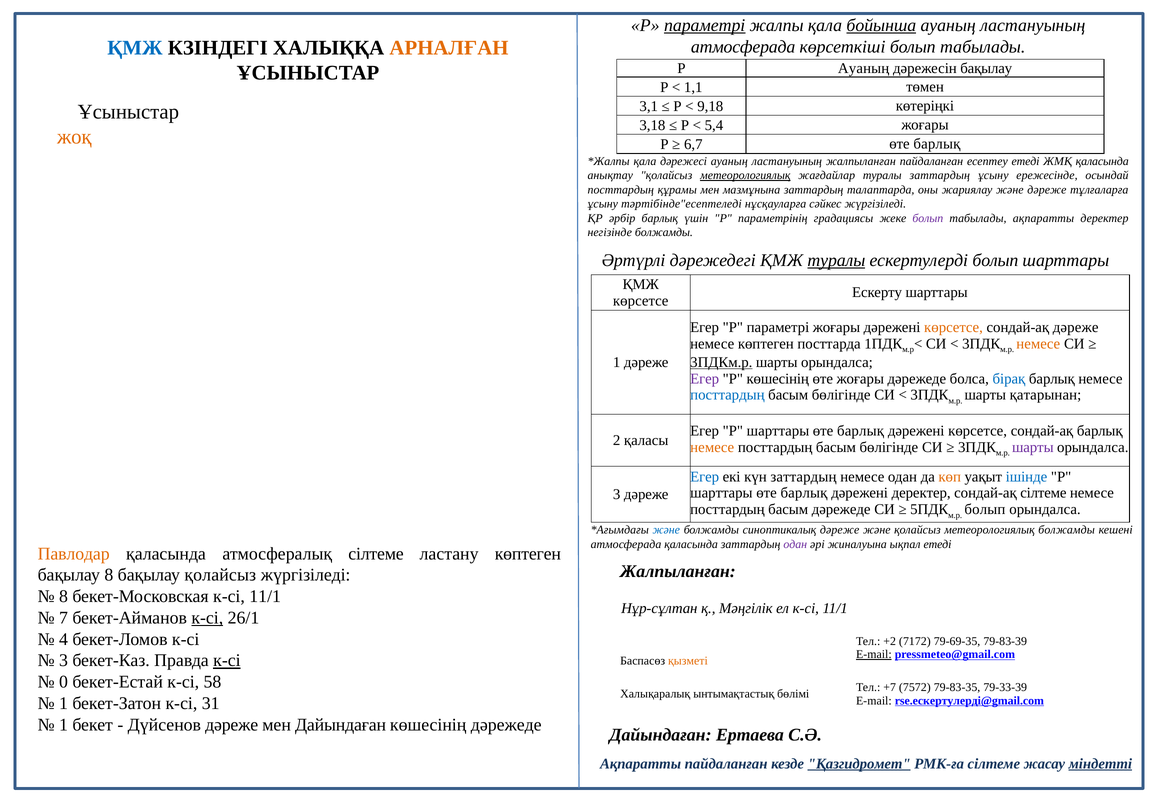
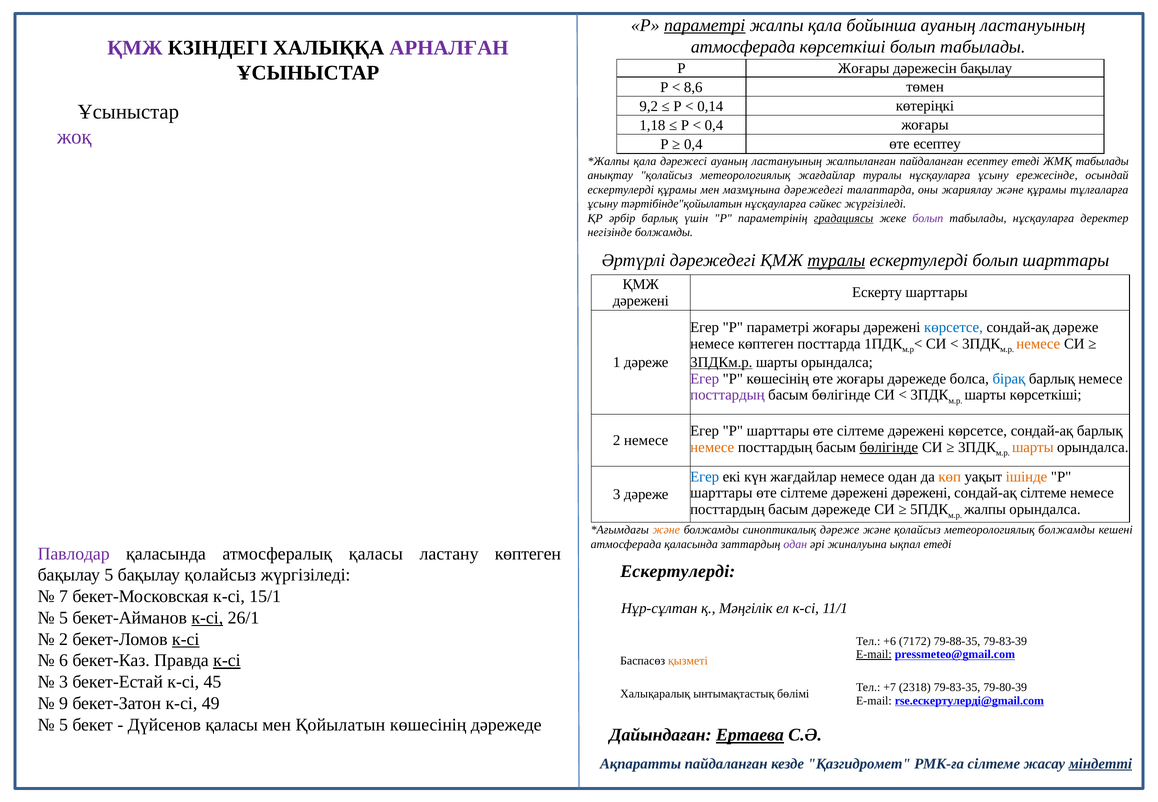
бойынша underline: present -> none (881, 26)
ҚМЖ colour: blue -> purple (135, 48)
АРНАЛҒАН colour: orange -> purple (449, 48)
Р Ауаның: Ауаның -> Жоғары (864, 68)
1,1: 1,1 -> 8,6 (693, 87)
3,1: 3,1 -> 9,2 (649, 106)
9,18: 9,18 -> 0,14 (710, 106)
3,18: 3,18 -> 1,18 (652, 125)
5,4: 5,4 -> 0,4 (714, 125)
жоқ colour: orange -> purple (74, 137)
6,7: 6,7 -> 0,4 (693, 144)
барлық: барлық -> есептеу (937, 144)
ЖМҚ қаласында: қаласында -> табылады (1102, 161)
метеорологиялық underline: present -> none (745, 175)
туралы заттардың: заттардың -> нұсқауларға (940, 175)
посттардың: посттардың -> ескертулерді (621, 190)
мазмұнына заттардың: заттардың -> дәрежедегі (814, 190)
және дәреже: дәреже -> құрамы (1047, 190)
тәртібінде"есептеледі: тәртібінде"есептеледі -> тәртібінде"қойылатын (682, 204)
градациясы underline: none -> present (844, 218)
табылады ақпаратты: ақпаратты -> нұсқауларға (1043, 218)
көрсетсе: көрсетсе -> дәрежені (641, 301)
көрсетсе colour: orange -> blue (954, 327)
посттардың colour: blue -> purple (727, 395)
шарты қатарынан: қатарынан -> көрсеткіші (1046, 395)
барлық: барлық -> сілтеме (861, 431)
2 қаласы: қаласы -> немесе (646, 440)
бөлігінде underline: none -> present (889, 447)
шарты colour: purple -> orange (1033, 447)
күн заттардың: заттардың -> жағдайлар (804, 476)
ішінде colour: blue -> orange (1026, 476)
барлық: барлық -> сілтеме (804, 493)
дәрежені деректер: деректер -> дәрежені (921, 493)
болып: болып -> жалпы (985, 509)
және colour: blue -> orange (666, 530)
Павлодар colour: orange -> purple (74, 553)
атмосфералық сілтеме: сілтеме -> қаласы (376, 553)
Жалпыланған: Жалпыланған -> Ескертулерді (678, 571)
бақылау 8: 8 -> 5 (109, 575)
8: 8 -> 7 (63, 596)
бекет-Московская к-сі 11/1: 11/1 -> 15/1 (265, 596)
7: 7 -> 5 (63, 618)
4: 4 -> 2 (63, 639)
к-сі underline: none -> present (186, 639)
+2: +2 -> +6 (890, 641)
79-69-35: 79-69-35 -> 79-88-35 (957, 641)
3: 3 -> 6 (63, 660)
0: 0 -> 3 (63, 682)
58: 58 -> 45 (213, 682)
7572: 7572 -> 2318 (915, 687)
79-33-39: 79-33-39 -> 79-80-39 (1005, 687)
1: 1 -> 9 (63, 703)
31: 31 -> 49 (211, 703)
1: 1 -> 5 (63, 724)
Дүйсенов дәреже: дәреже -> қаласы (232, 724)
мен Дайындаған: Дайындаған -> Қойылатын (340, 724)
Ертаева underline: none -> present (750, 735)
Қазгидромет underline: present -> none (859, 763)
